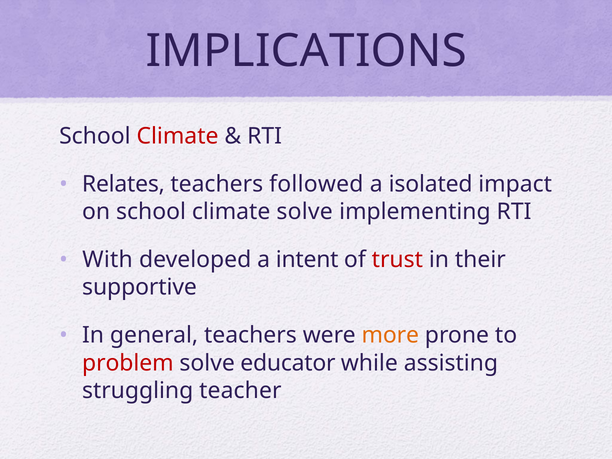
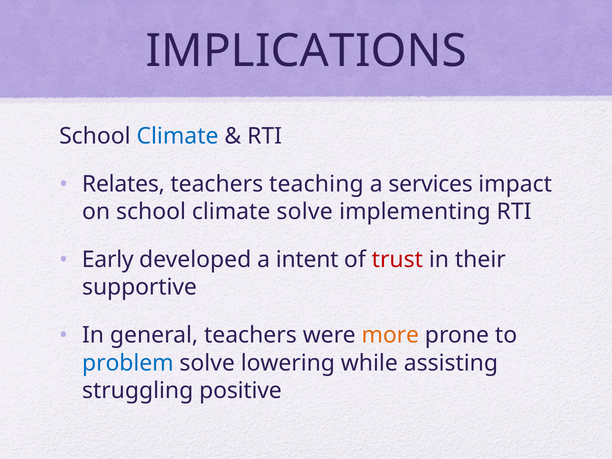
Climate colour: red -> blue (178, 136)
followed: followed -> teaching (316, 184)
isolated: isolated -> services (431, 184)
With: With -> Early (108, 260)
problem colour: red -> blue (128, 363)
educator: educator -> lowering (288, 363)
teacher: teacher -> positive (241, 391)
